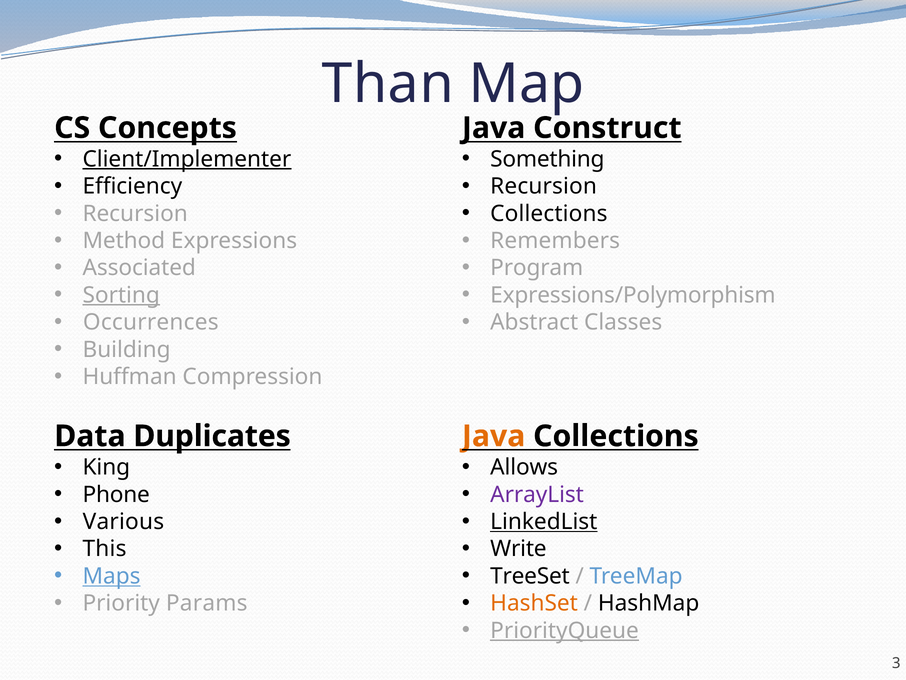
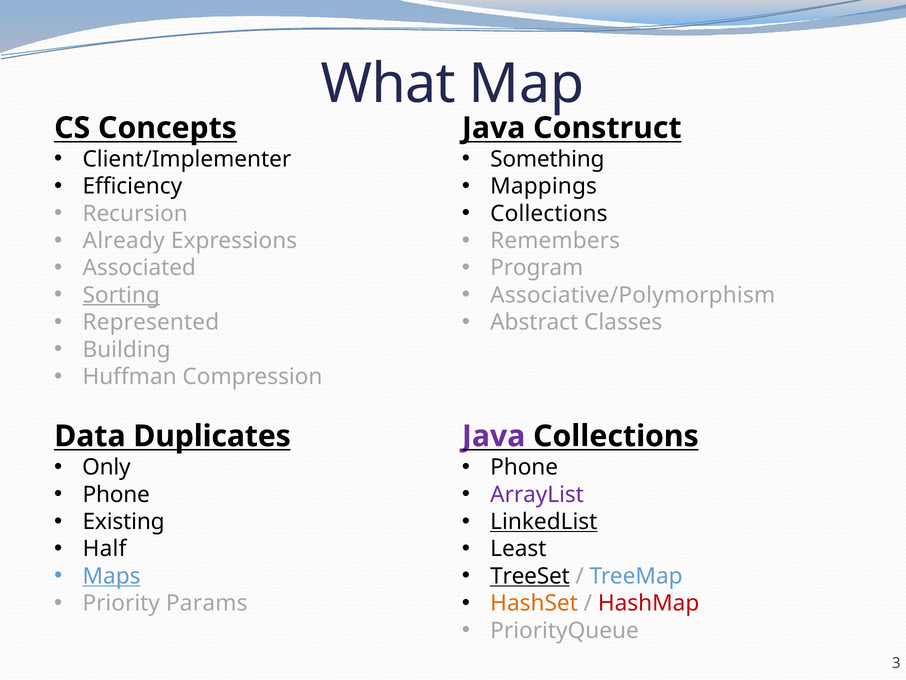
Than: Than -> What (388, 84)
Client/Implementer underline: present -> none (187, 159)
Recursion: Recursion -> Mappings (544, 186)
Method: Method -> Already (124, 241)
Expressions/Polymorphism: Expressions/Polymorphism -> Associative/Polymorphism (633, 295)
Occurrences: Occurrences -> Represented (151, 322)
Java colour: orange -> purple (494, 436)
King: King -> Only (106, 467)
Allows: Allows -> Phone (524, 467)
Various: Various -> Existing (124, 521)
This: This -> Half (105, 549)
Write: Write -> Least (518, 549)
TreeSet underline: none -> present (530, 576)
HashMap colour: black -> red (649, 603)
PriorityQueue underline: present -> none (565, 630)
